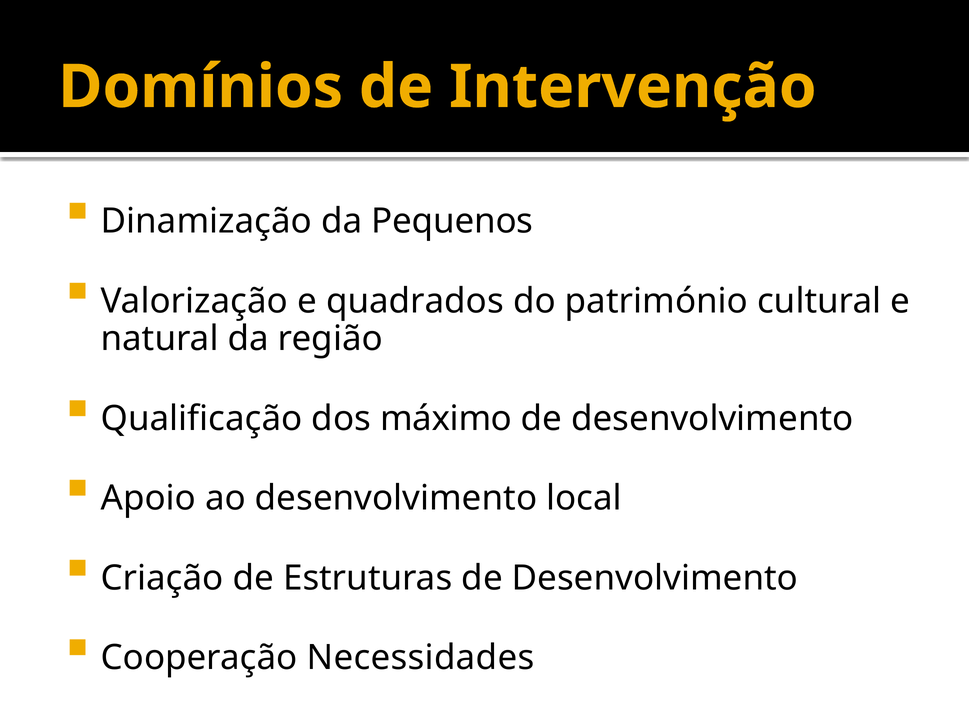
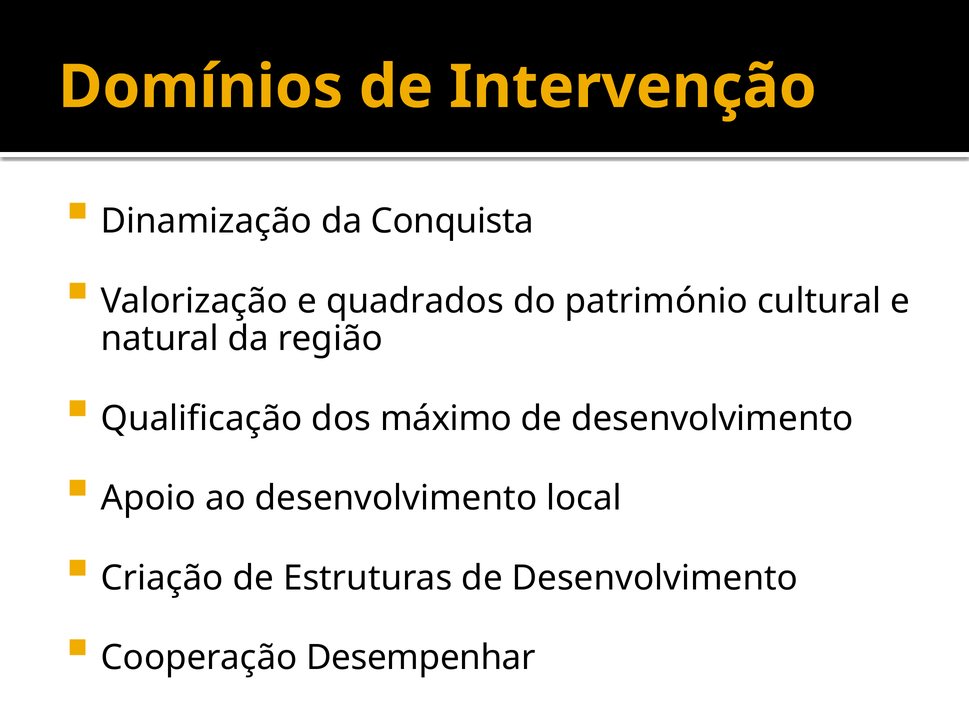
Pequenos: Pequenos -> Conquista (452, 221)
Necessidades: Necessidades -> Desempenhar (421, 658)
